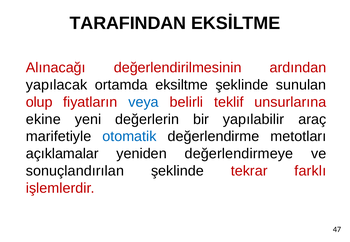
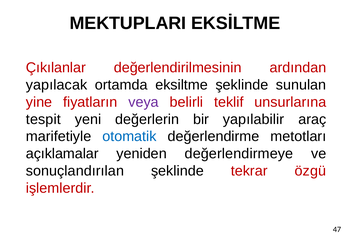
TARAFINDAN: TARAFINDAN -> MEKTUPLARI (128, 23)
Alınacağı: Alınacağı -> Çıkılanlar (56, 68)
olup: olup -> yine (39, 102)
veya colour: blue -> purple (144, 102)
ekine: ekine -> tespit (43, 119)
farklı: farklı -> özgü (310, 171)
